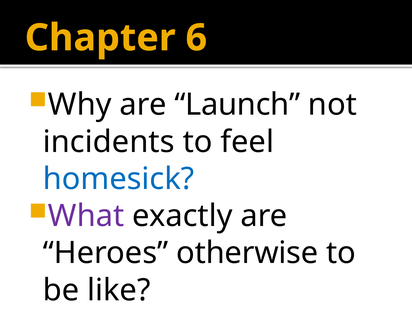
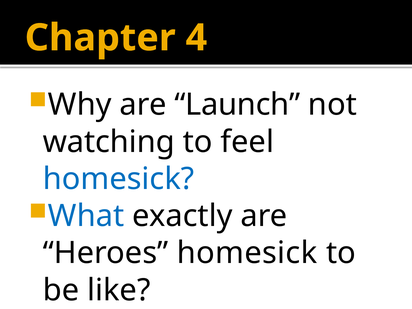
6: 6 -> 4 (196, 38)
incidents: incidents -> watching (109, 142)
What colour: purple -> blue (86, 216)
Heroes otherwise: otherwise -> homesick (247, 253)
